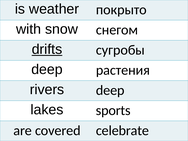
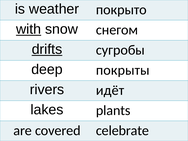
with underline: none -> present (29, 29)
растения: растения -> покрыты (123, 70)
rivers deep: deep -> идёт (110, 90)
sports: sports -> plants (113, 110)
